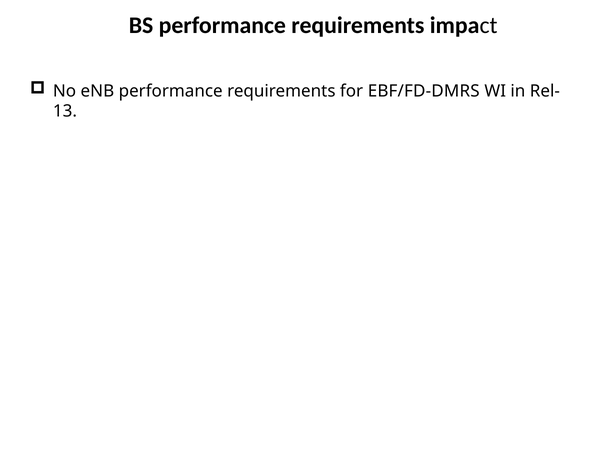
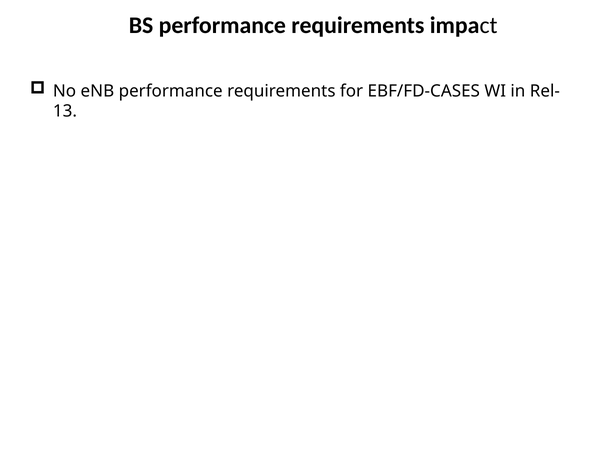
EBF/FD-DMRS: EBF/FD-DMRS -> EBF/FD-CASES (424, 91)
